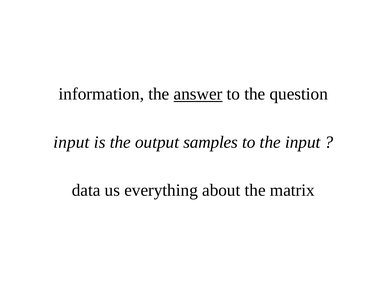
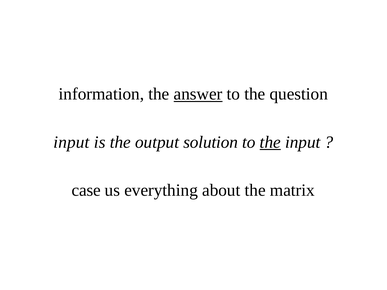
samples: samples -> solution (211, 142)
the underline: none -> present (270, 142)
data: data -> case (86, 190)
